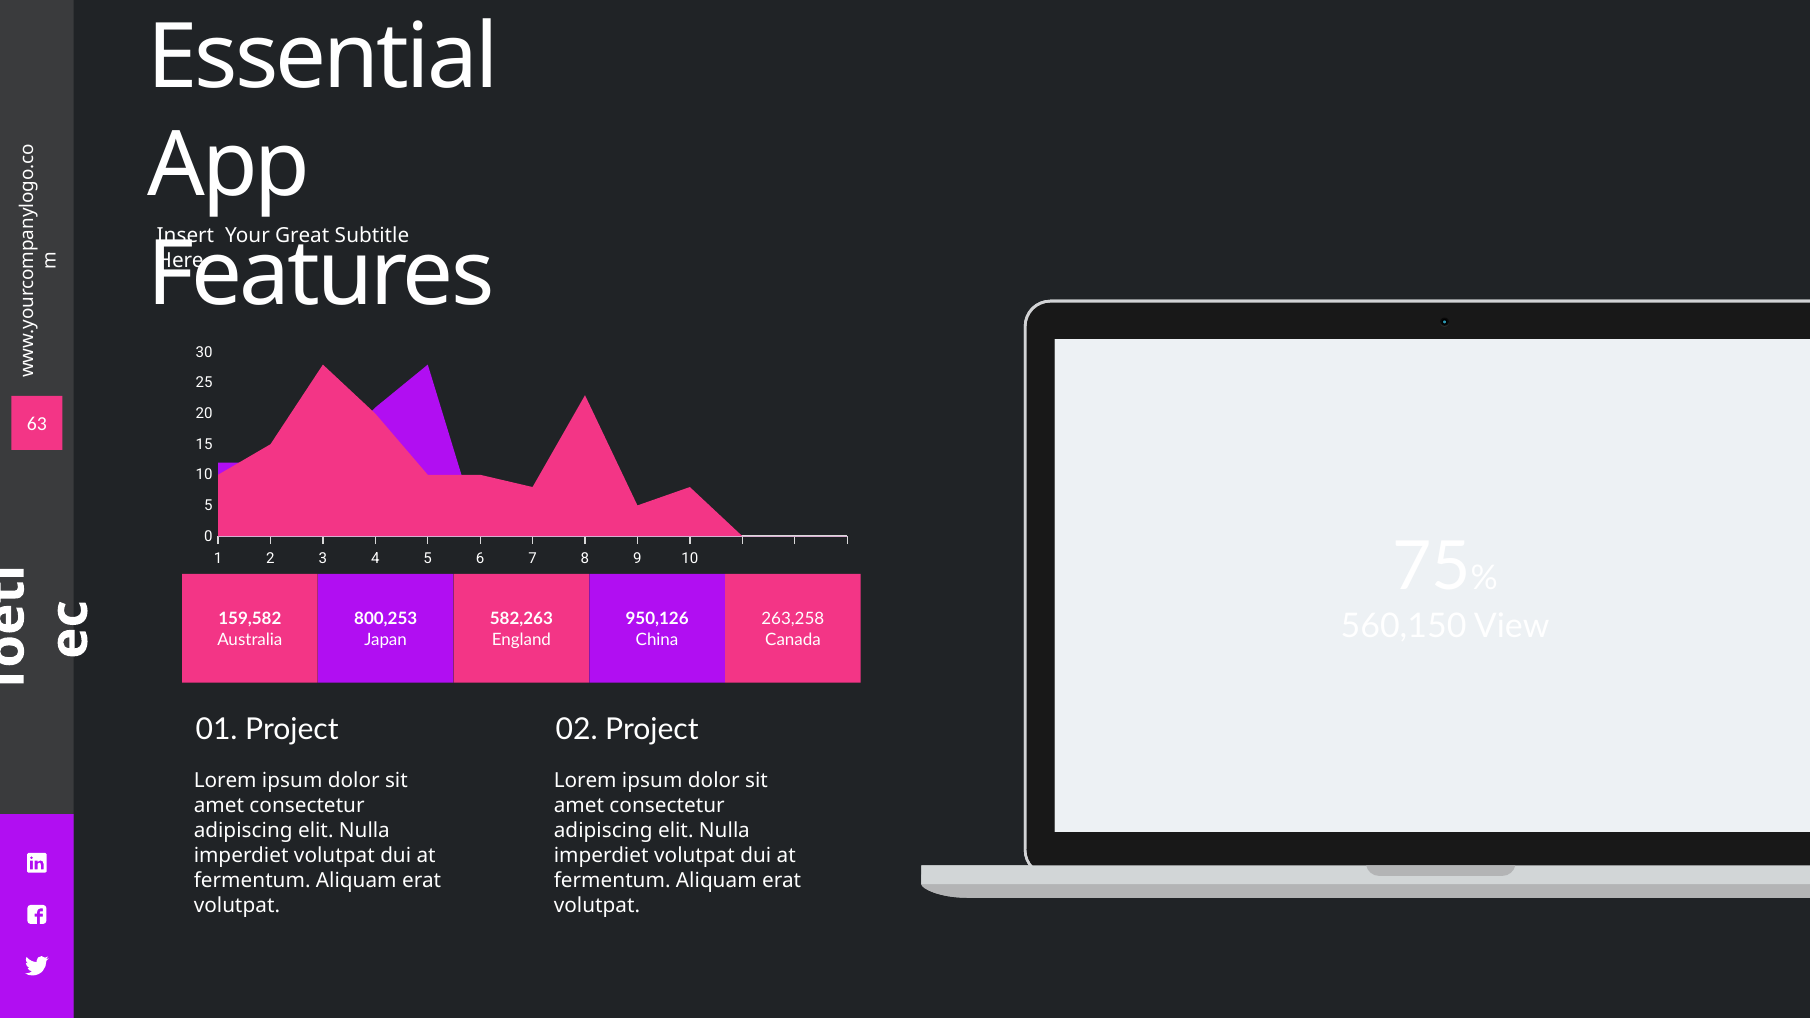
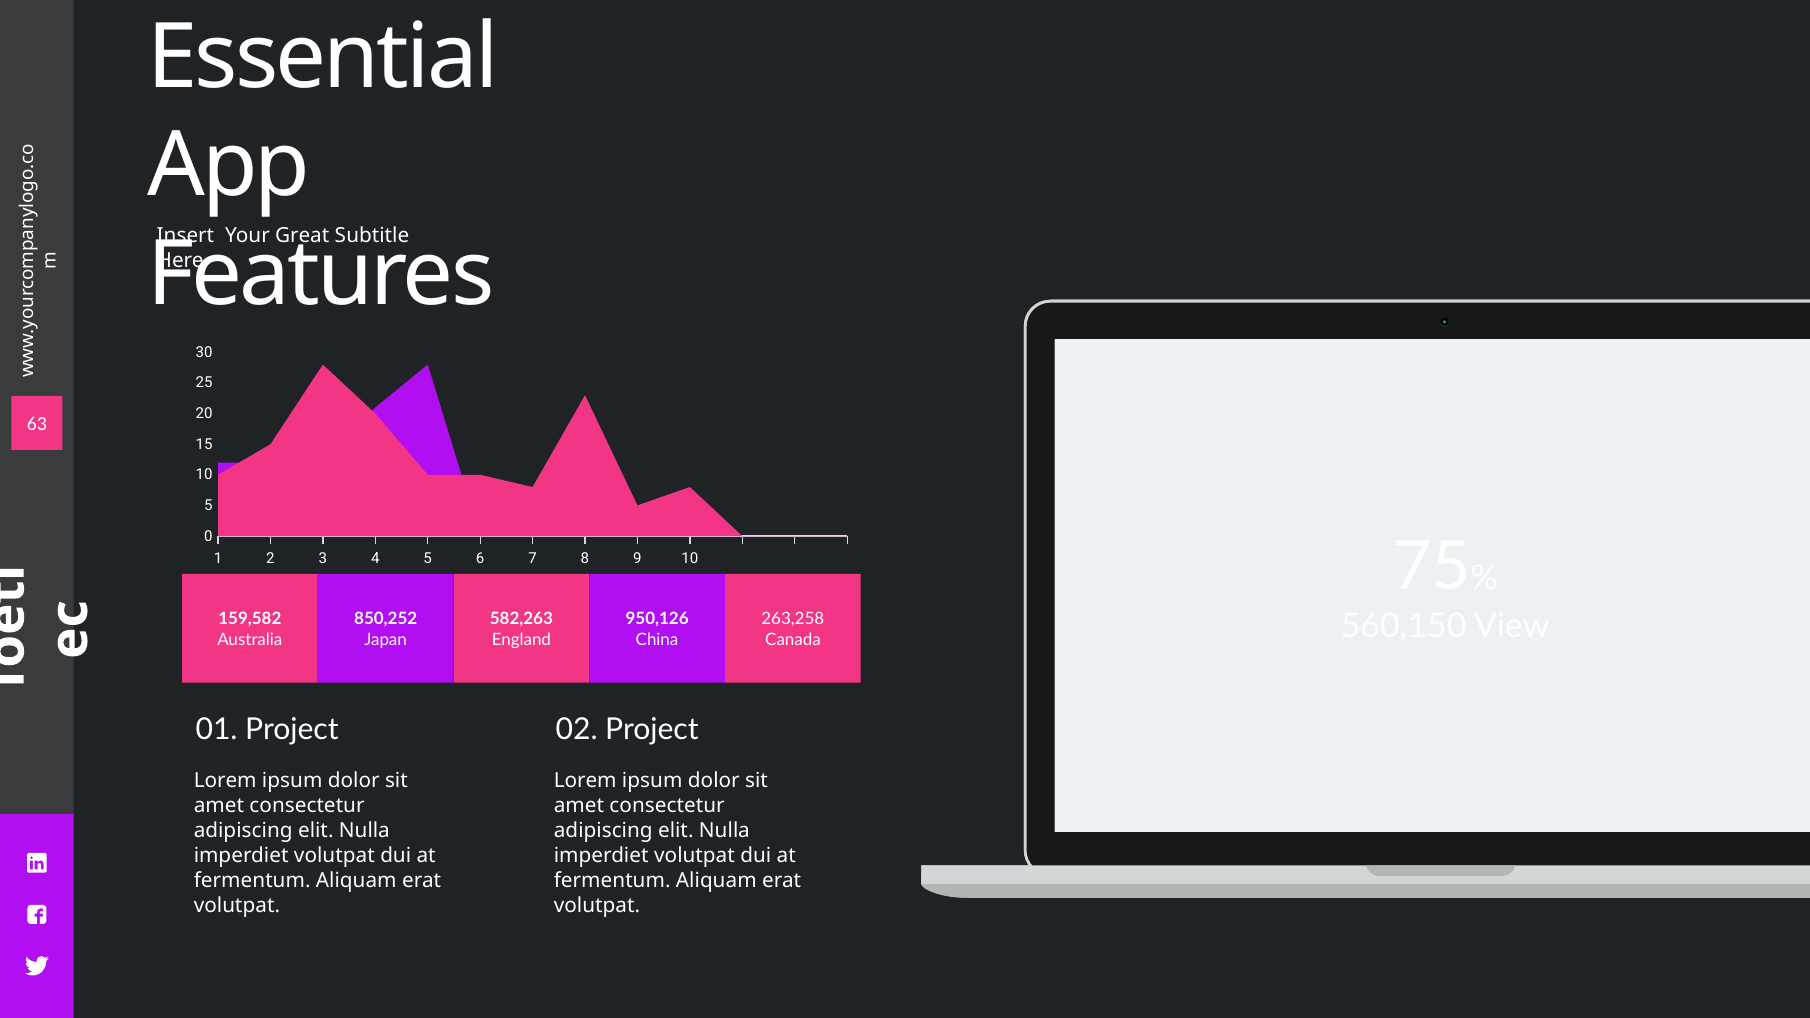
800,253: 800,253 -> 850,252 (386, 619)
